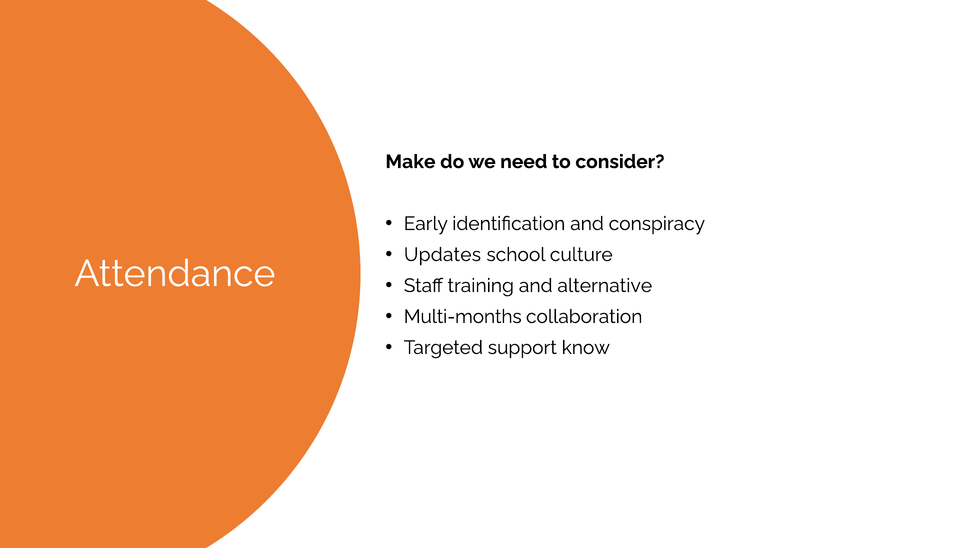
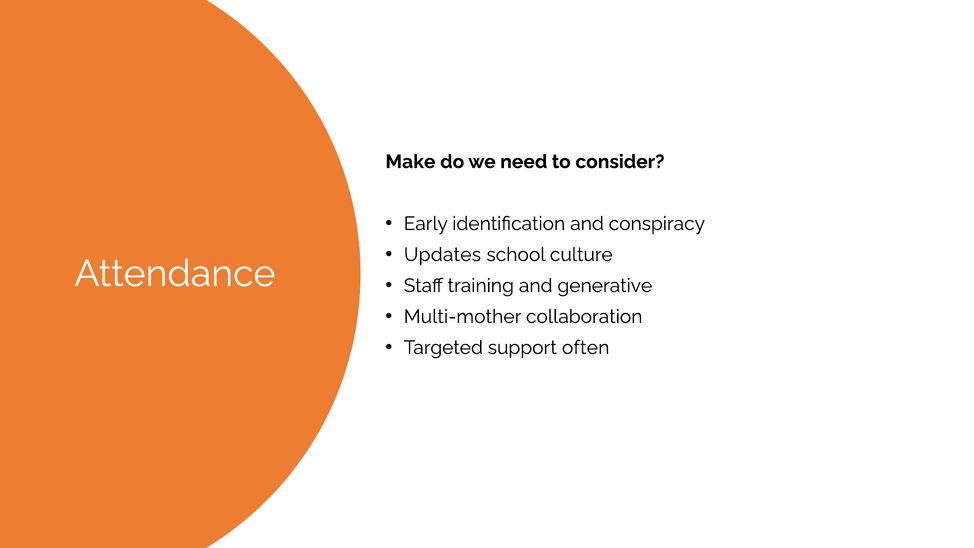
alternative: alternative -> generative (605, 286)
Multi-months: Multi-months -> Multi-mother (463, 317)
know: know -> often (586, 348)
